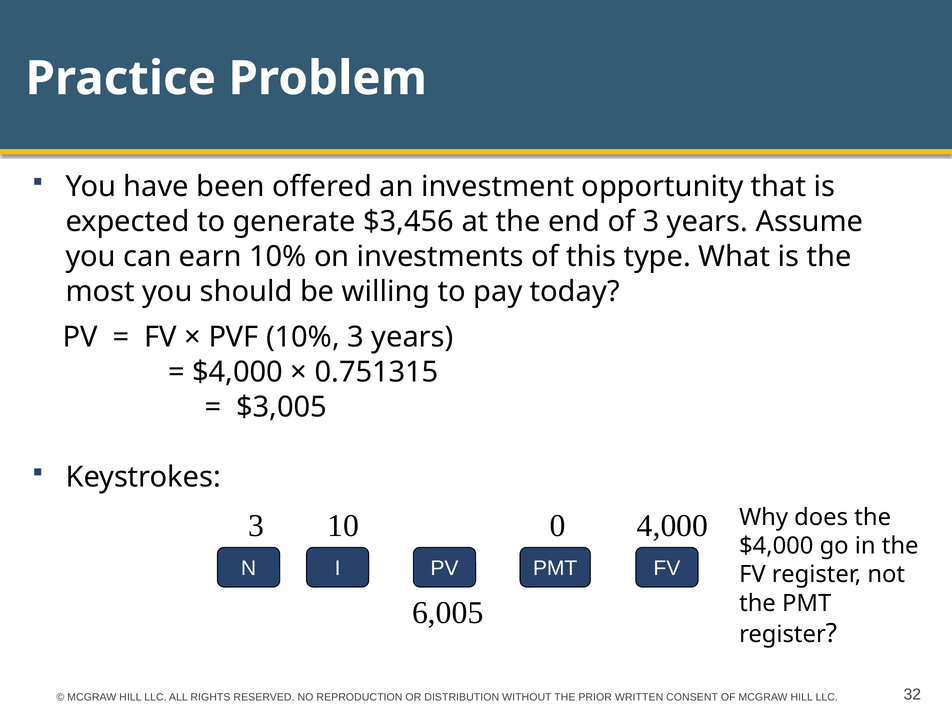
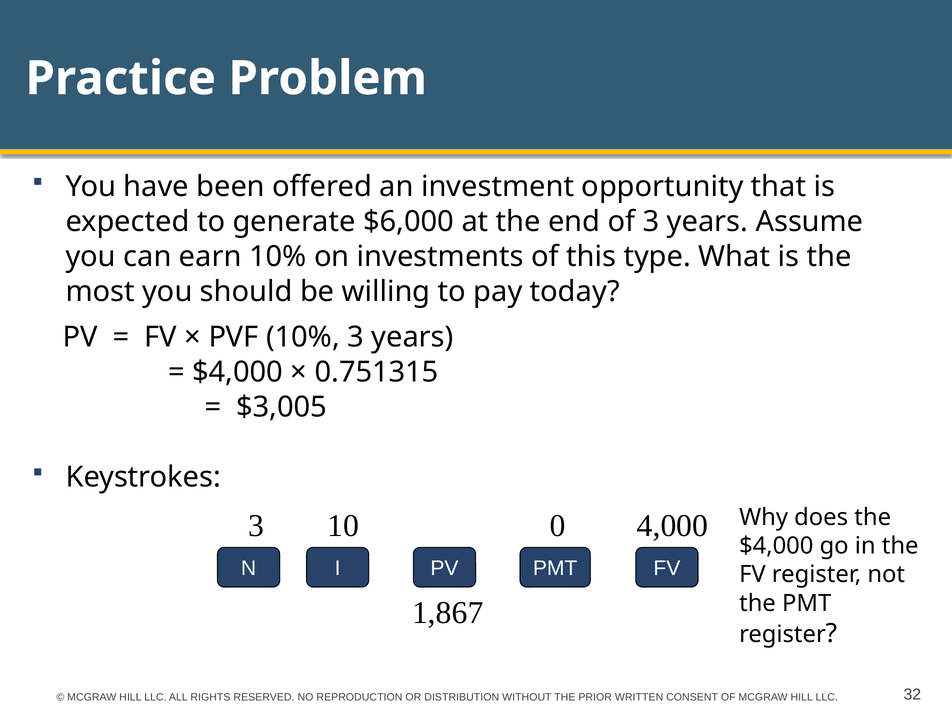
$3,456: $3,456 -> $6,000 (409, 222)
6,005: 6,005 -> 1,867 (448, 613)
